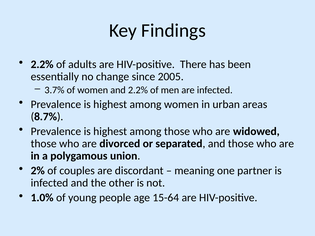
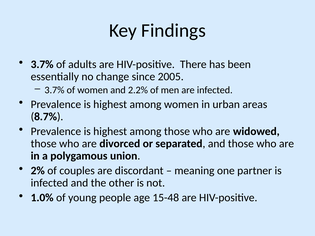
2.2%: 2.2% -> 3.7% (42, 64)
15-64: 15-64 -> 15-48 (166, 198)
